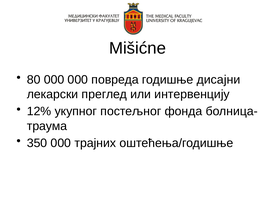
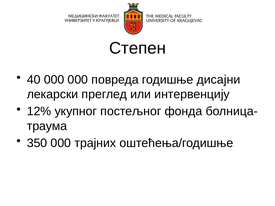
Mišićne: Mišićne -> Степен (137, 48)
80: 80 -> 40 (34, 80)
